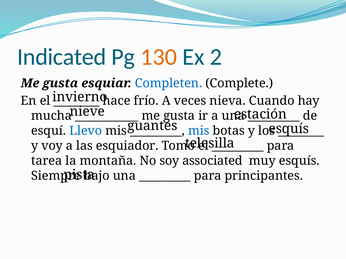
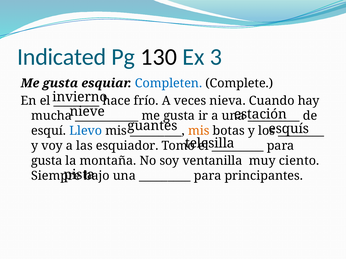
130 colour: orange -> black (159, 57)
2: 2 -> 3 (216, 57)
mis colour: blue -> orange (199, 131)
tarea: tarea -> gusta (47, 161)
associated: associated -> ventanilla (212, 161)
muy esquís: esquís -> ciento (299, 161)
